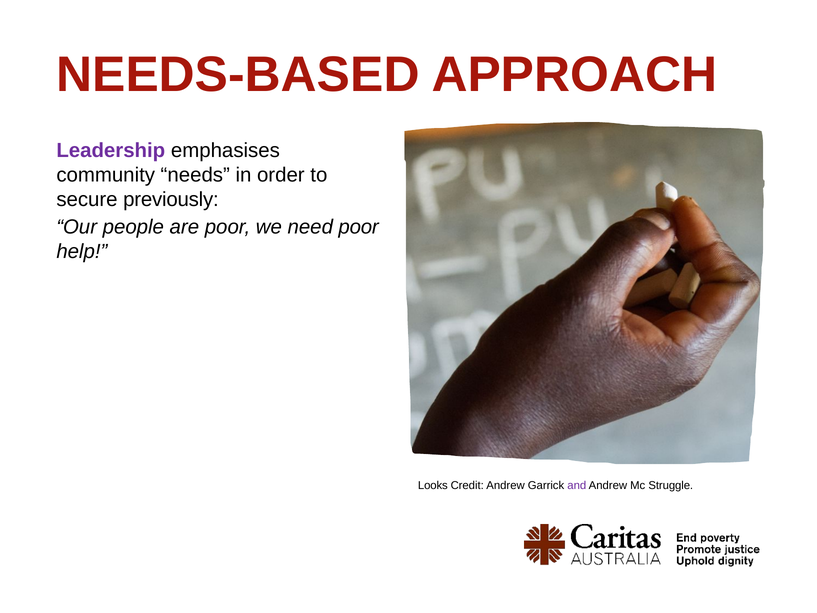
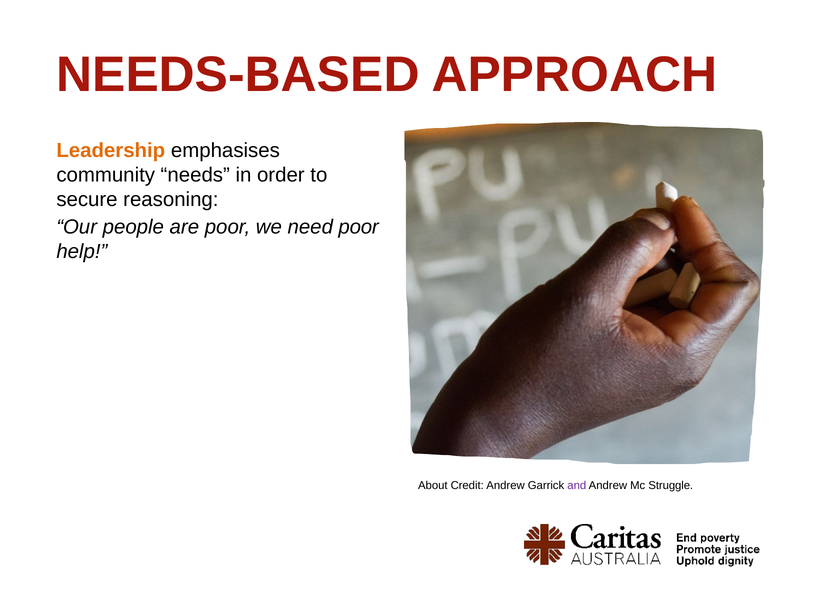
Leadership colour: purple -> orange (111, 150)
previously: previously -> reasoning (171, 199)
Looks: Looks -> About (433, 485)
